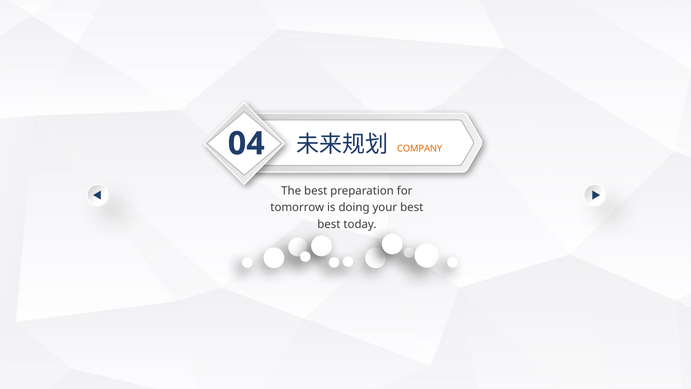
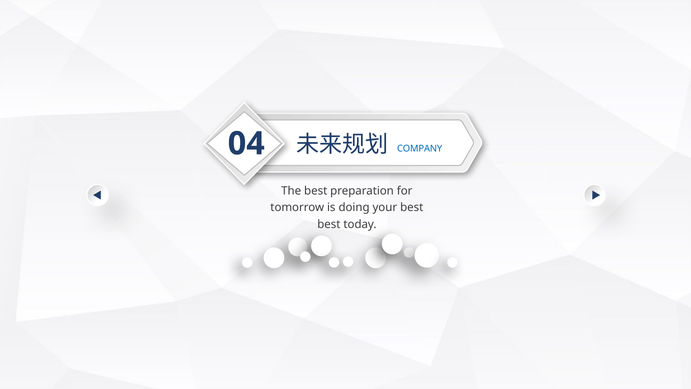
COMPANY colour: orange -> blue (420, 149)
